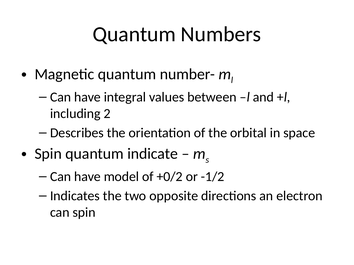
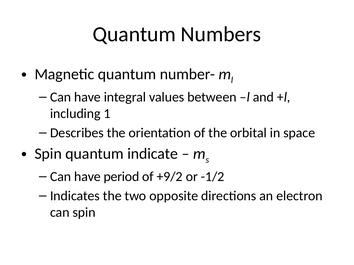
2: 2 -> 1 (107, 114)
model: model -> period (121, 177)
+0/2: +0/2 -> +9/2 (170, 177)
